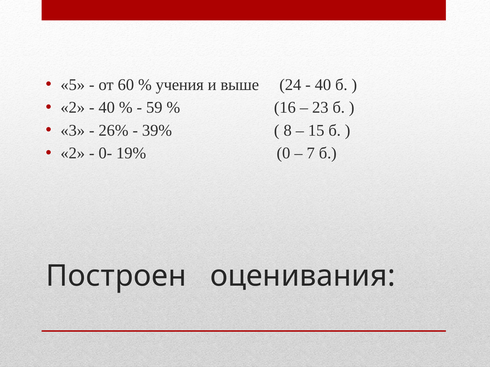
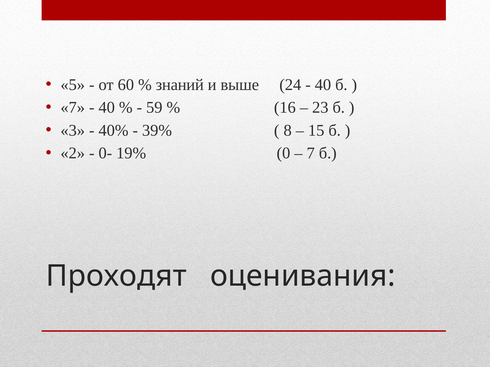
учения: учения -> знаний (180, 85)
2: 2 -> 7 (73, 108)
26%: 26% -> 40% (113, 131)
Построен: Построен -> Проходят (116, 276)
